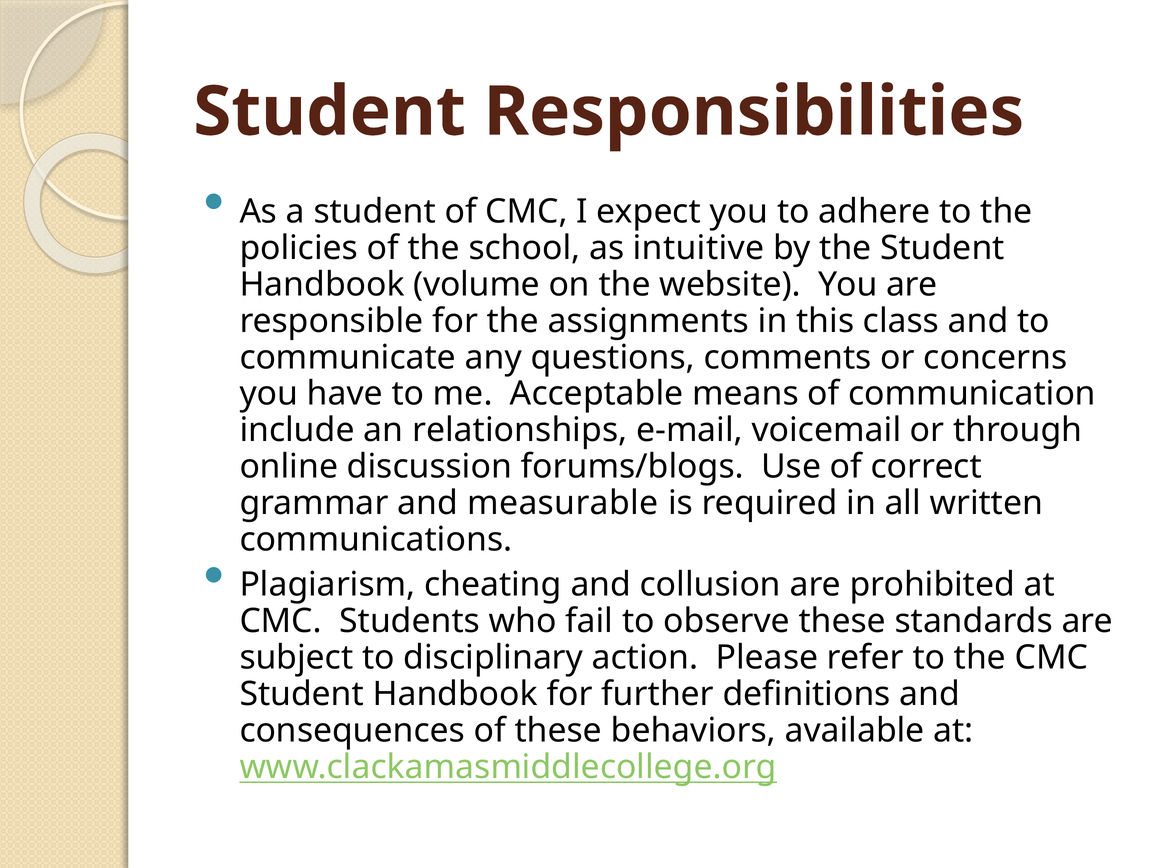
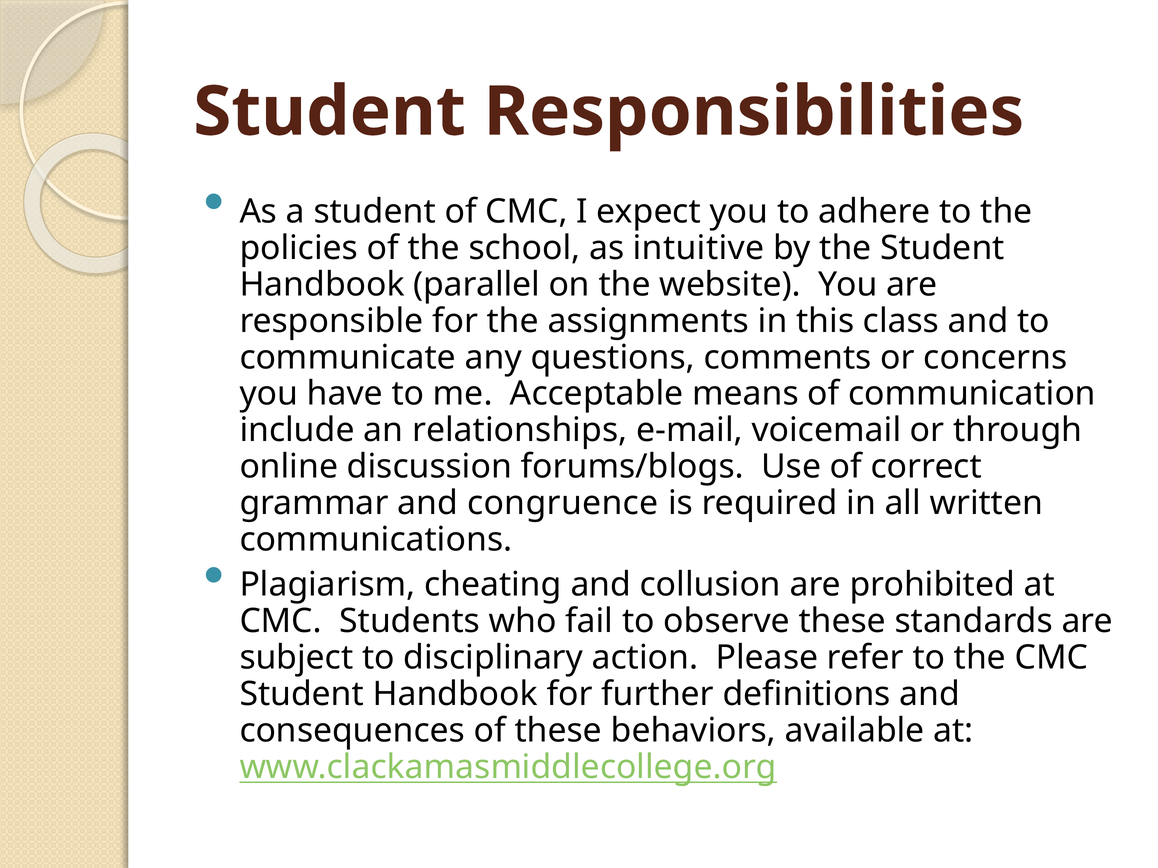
volume: volume -> parallel (477, 285)
measurable: measurable -> congruence (563, 503)
